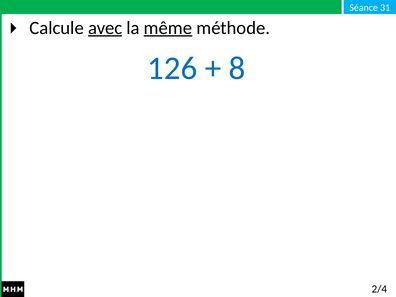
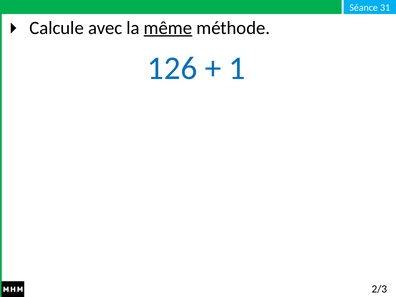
avec underline: present -> none (105, 28)
8: 8 -> 1 (237, 68)
2/4: 2/4 -> 2/3 (379, 289)
